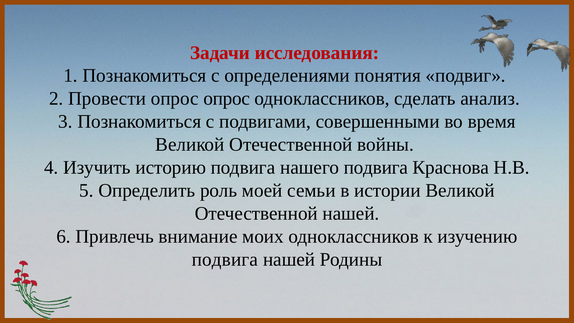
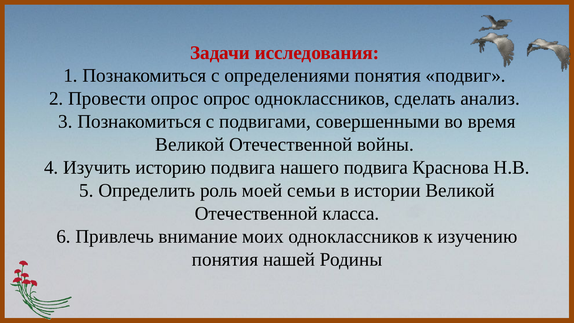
Отечественной нашей: нашей -> класса (351, 213)
подвига: подвига -> понятия (225, 259)
